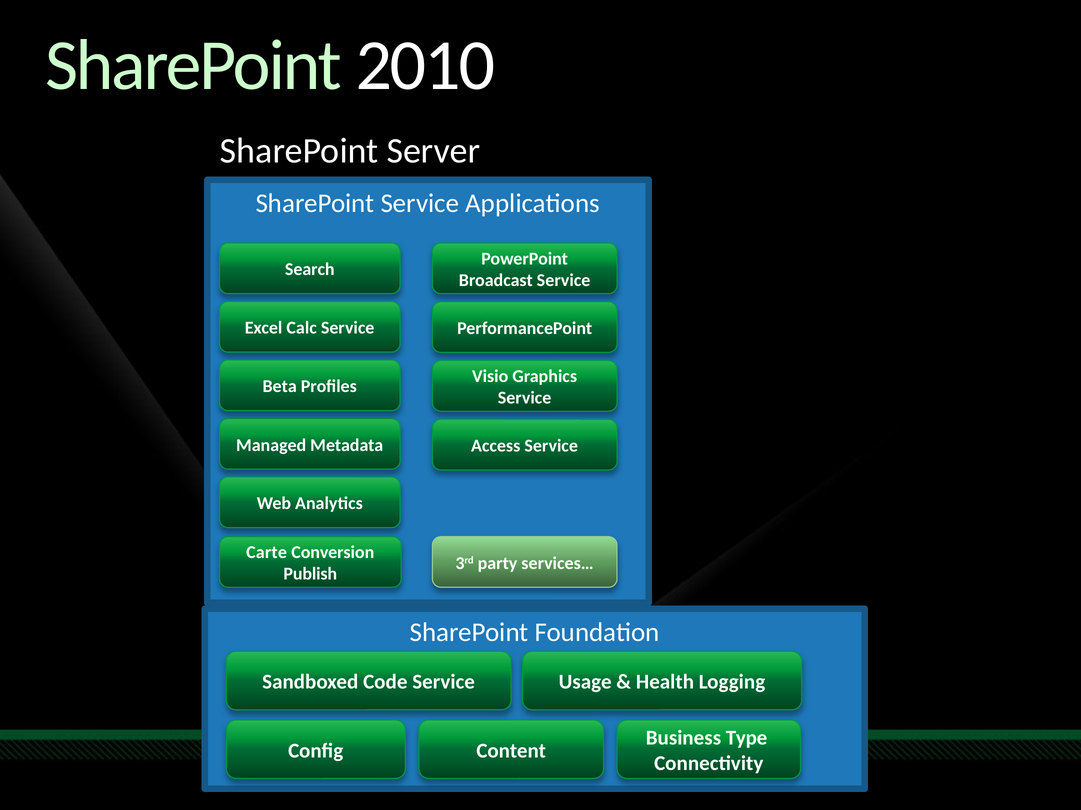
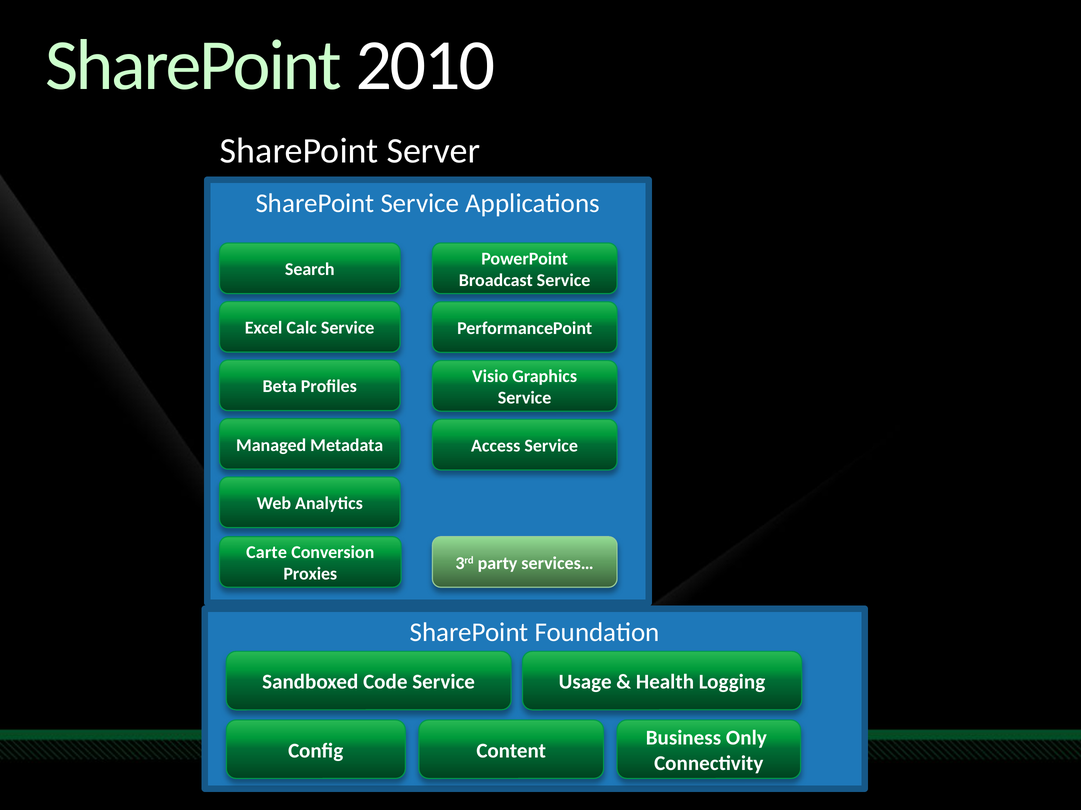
Publish: Publish -> Proxies (310, 575)
Type: Type -> Only (746, 739)
